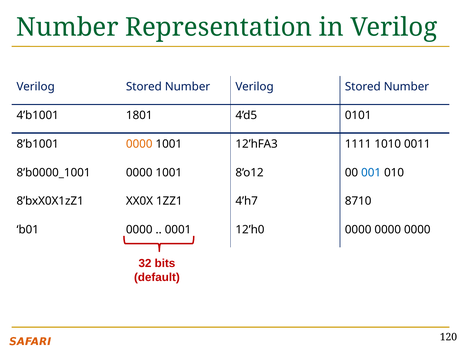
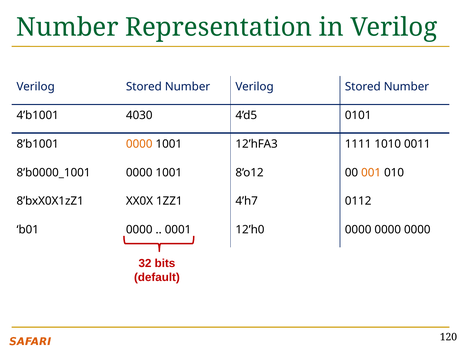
1801: 1801 -> 4030 (139, 116)
001 colour: blue -> orange (371, 173)
8710: 8710 -> 0112 (358, 202)
